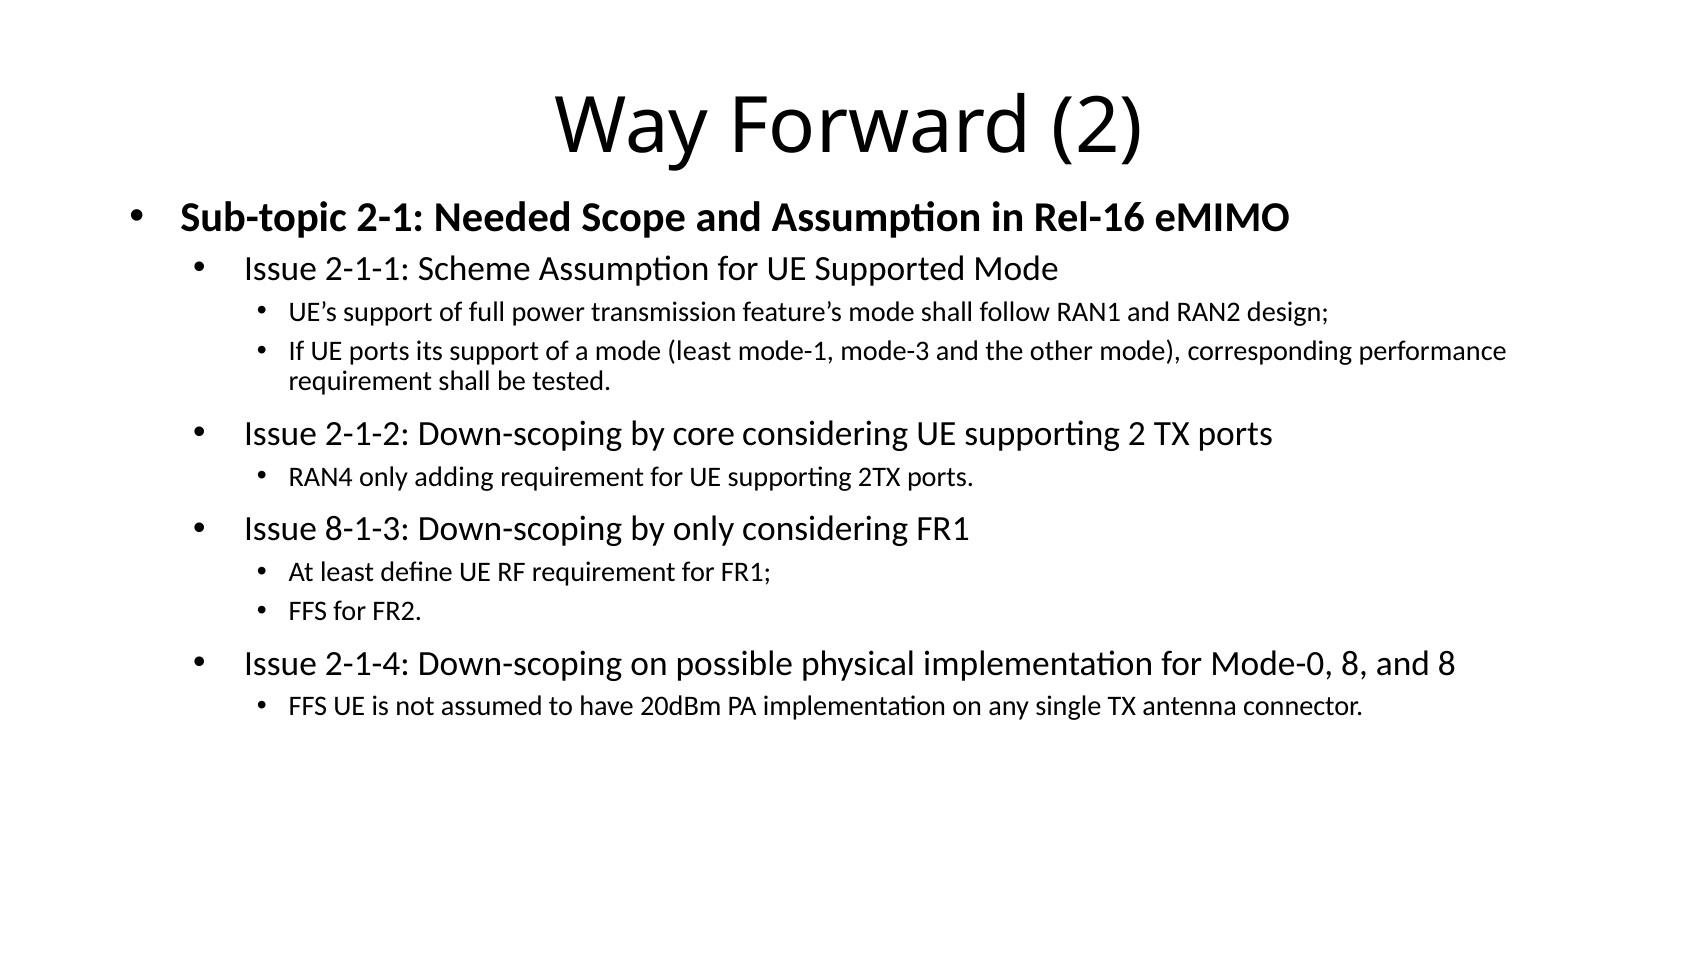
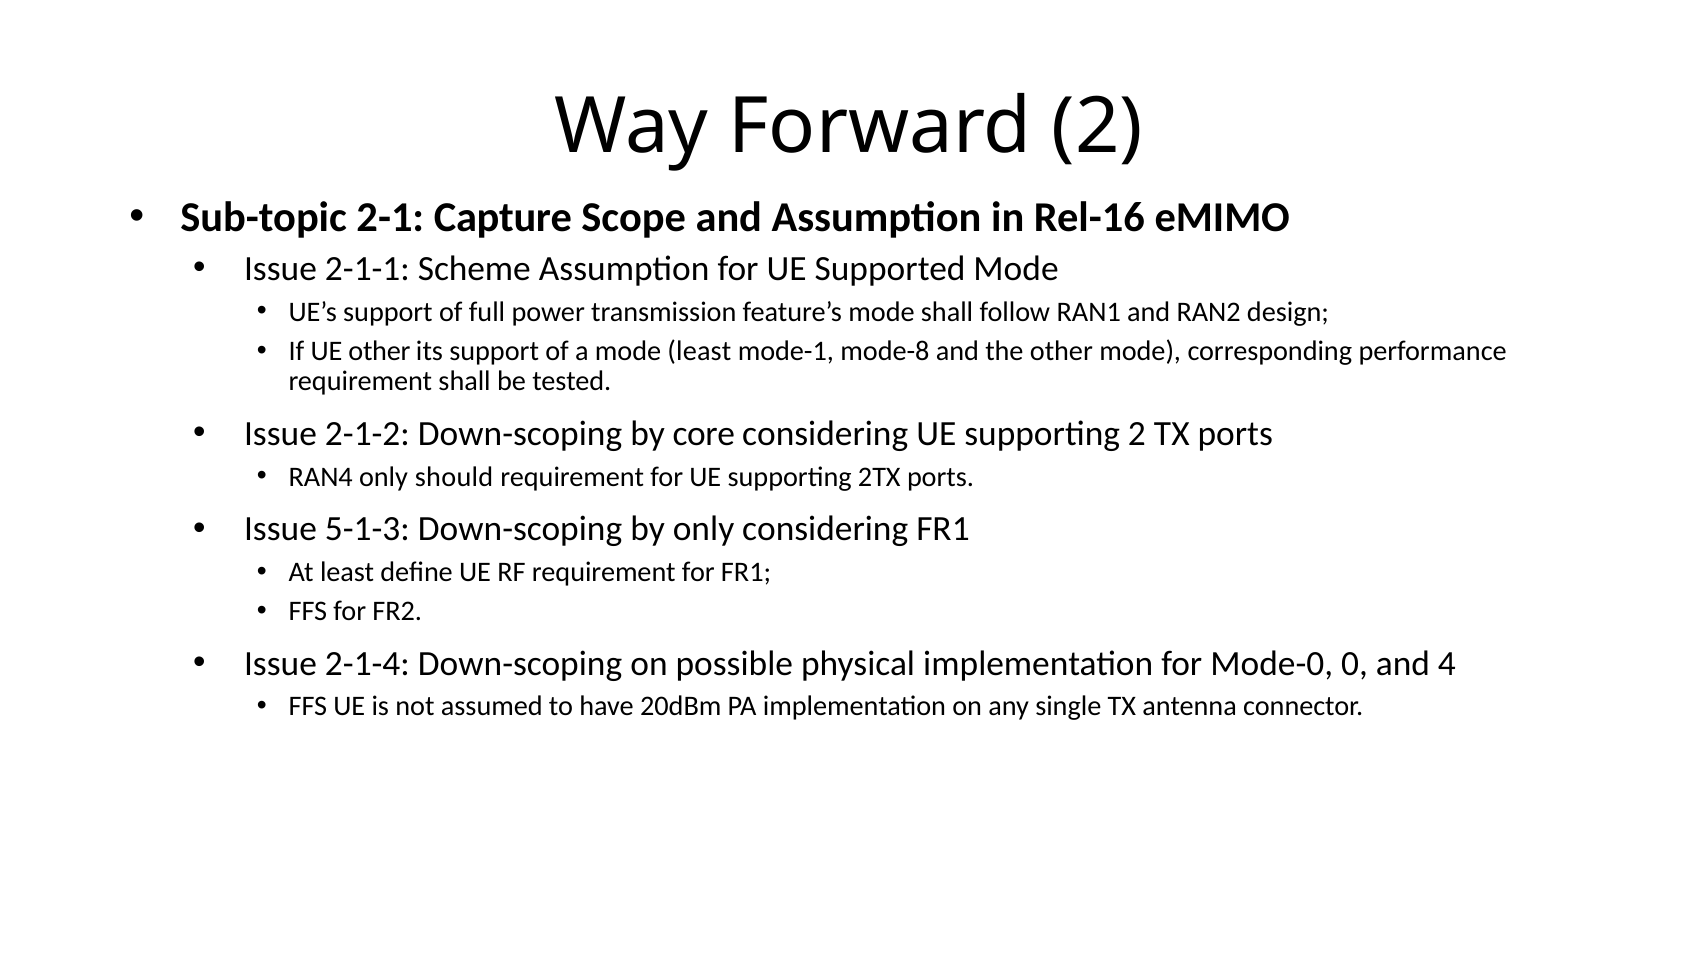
Needed: Needed -> Capture (503, 218)
UE ports: ports -> other (379, 351)
mode-3: mode-3 -> mode-8 (885, 351)
adding: adding -> should (454, 477)
8-1-3: 8-1-3 -> 5-1-3 (367, 529)
Mode-0 8: 8 -> 0 (1355, 663)
and 8: 8 -> 4 (1447, 663)
